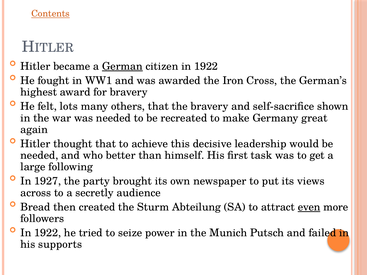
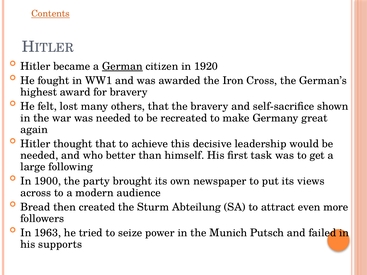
citizen in 1922: 1922 -> 1920 (206, 66)
lots: lots -> lost (69, 107)
1927: 1927 -> 1900 (48, 181)
secretly: secretly -> modern (95, 193)
even underline: present -> none (309, 207)
1922: 1922 -> 1963 (48, 233)
